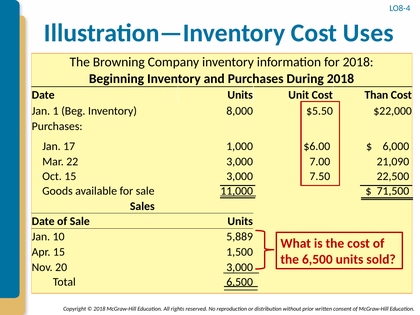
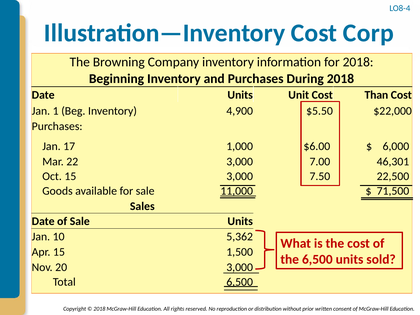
Uses: Uses -> Corp (368, 33)
8,000: 8,000 -> 4,900 (240, 111)
21,090: 21,090 -> 46,301 (393, 162)
5,889: 5,889 -> 5,362 (240, 237)
